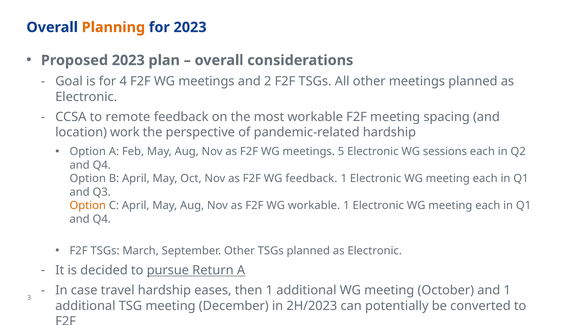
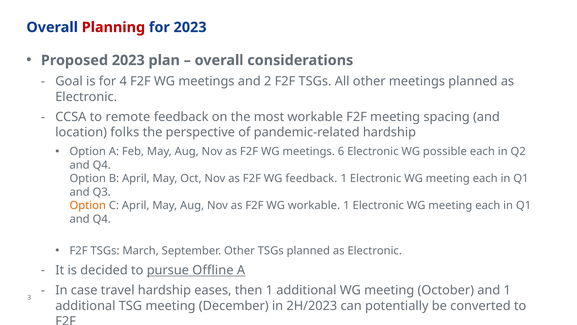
Planning colour: orange -> red (113, 27)
work: work -> folks (125, 132)
5: 5 -> 6 (341, 151)
sessions: sessions -> possible (445, 151)
Return: Return -> Offline (213, 270)
